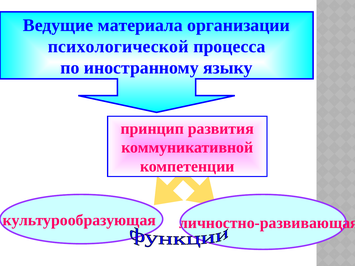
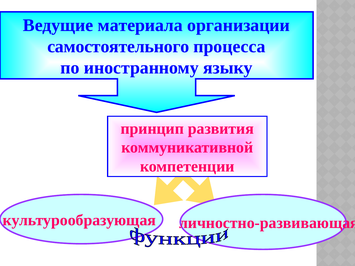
психологической: психологической -> самостоятельного (118, 47)
